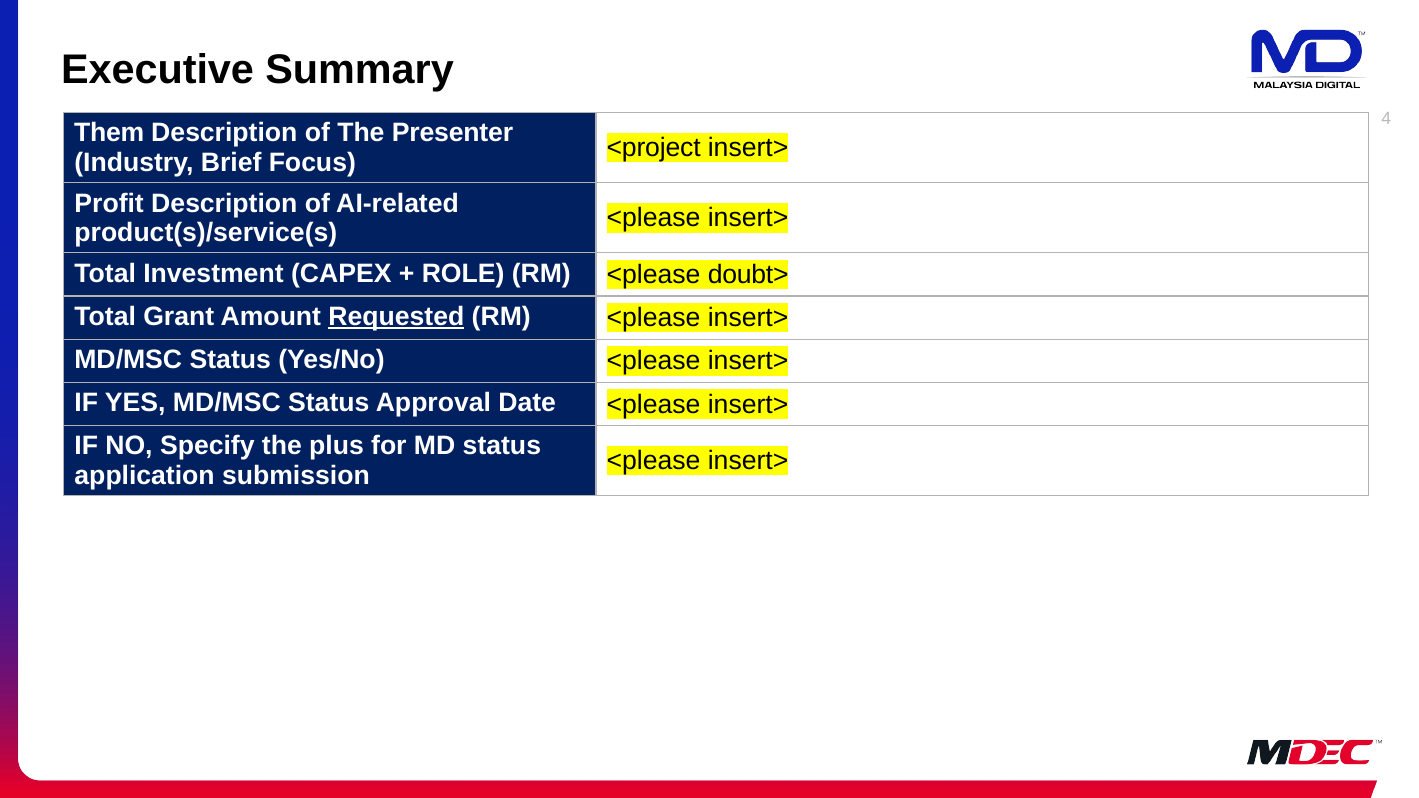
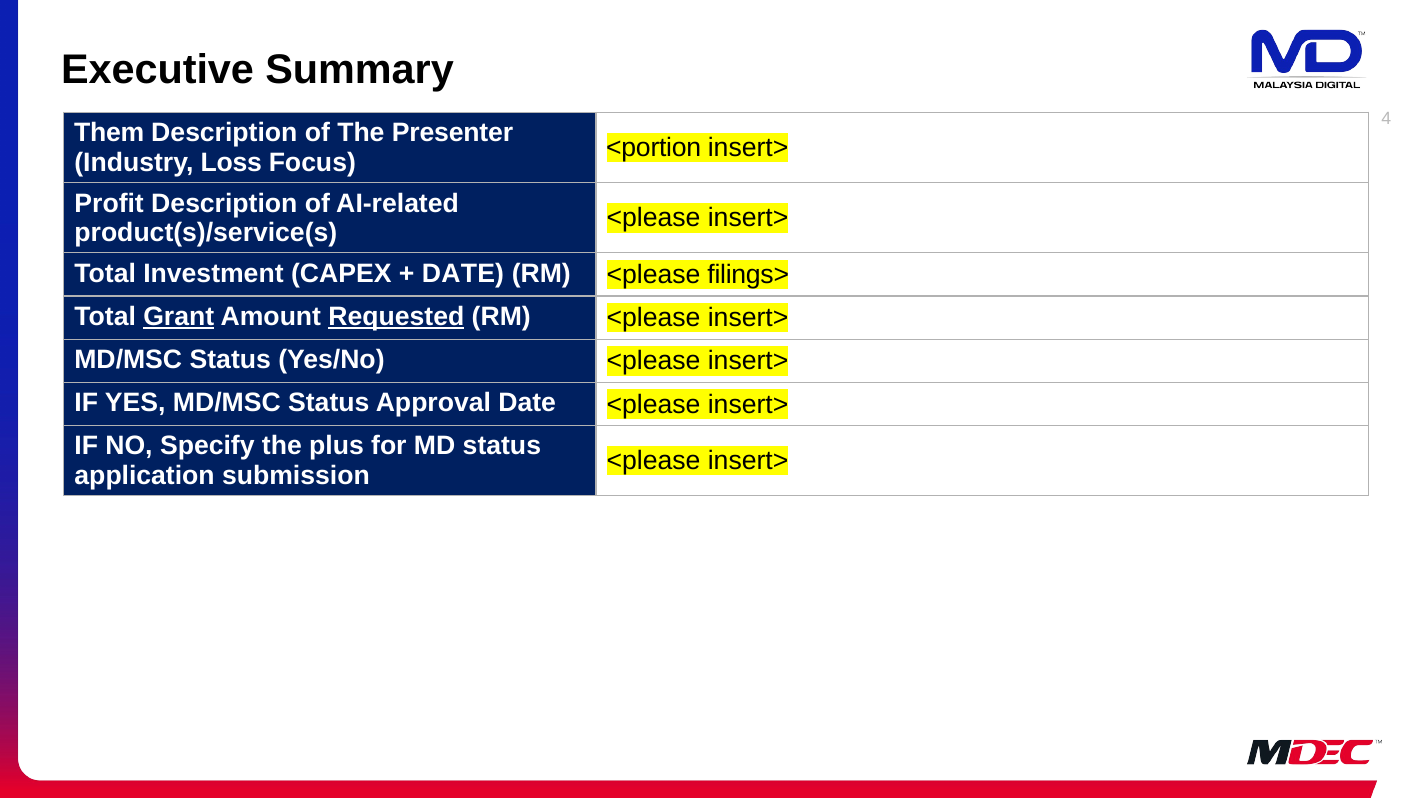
<project: <project -> <portion (654, 148)
Brief: Brief -> Loss (231, 163)
ROLE: ROLE -> DATE (463, 274)
doubt>: doubt> -> filings> (748, 275)
Grant underline: none -> present (179, 317)
